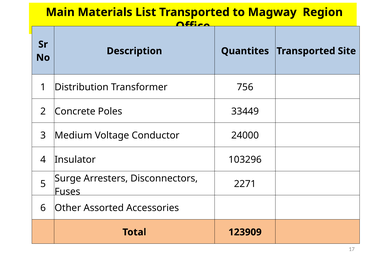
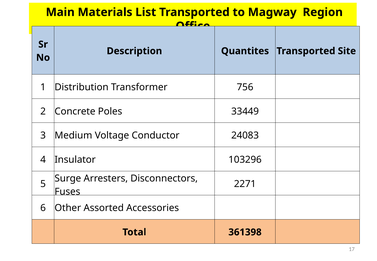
24000: 24000 -> 24083 (245, 136)
123909: 123909 -> 361398 (245, 232)
